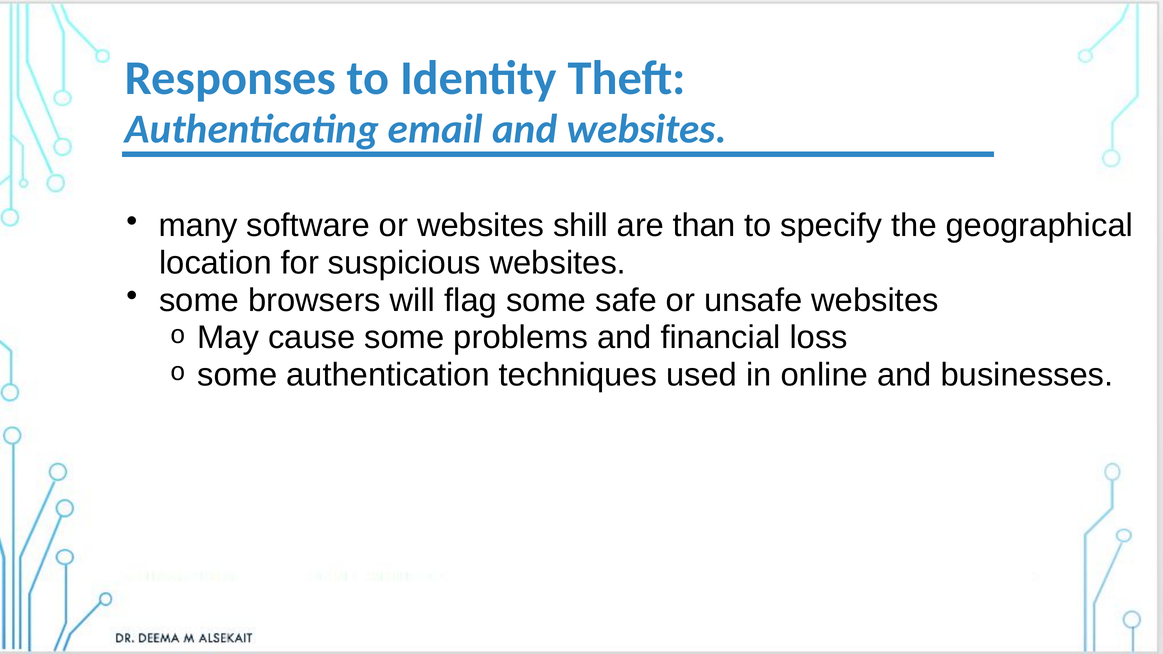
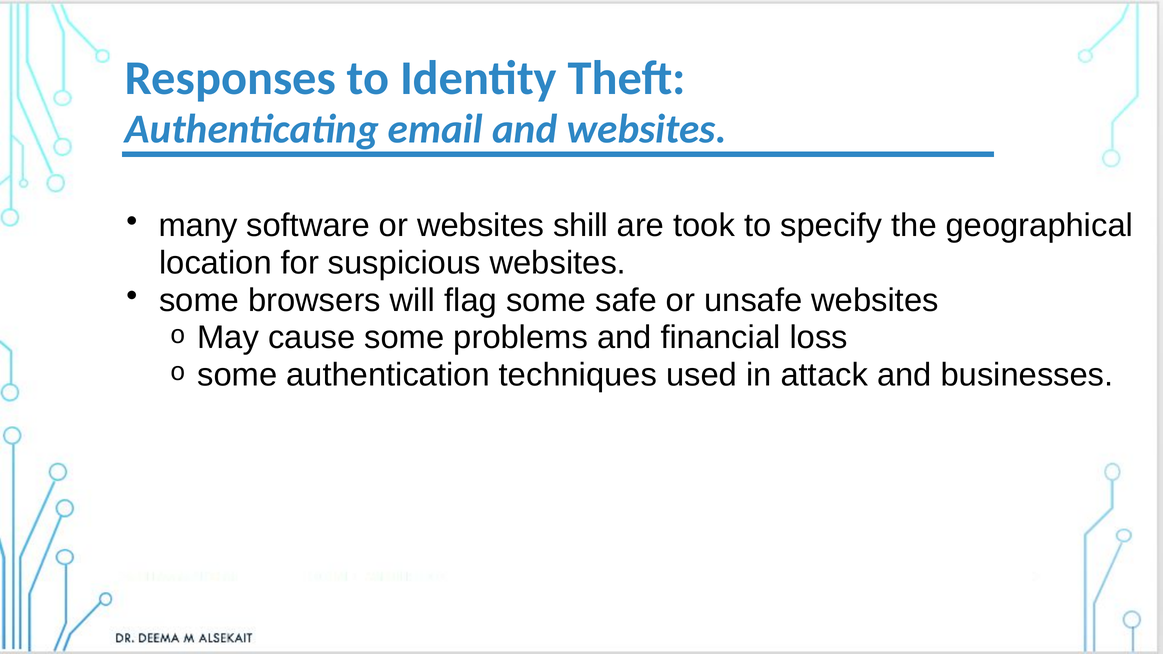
than: than -> took (704, 226)
online: online -> attack (824, 375)
